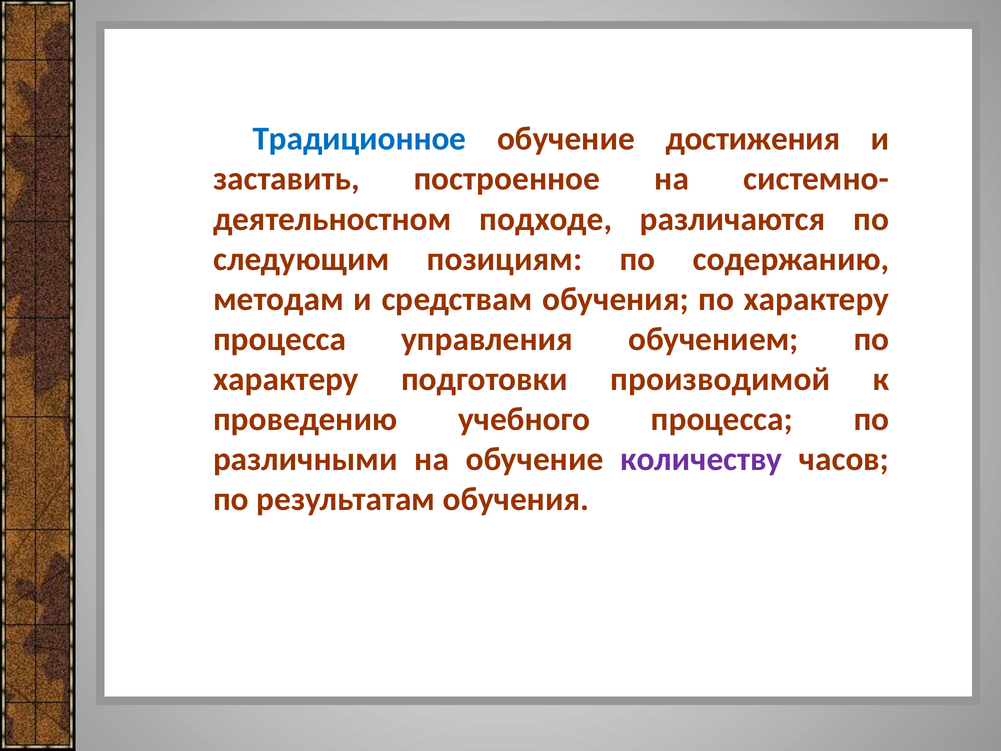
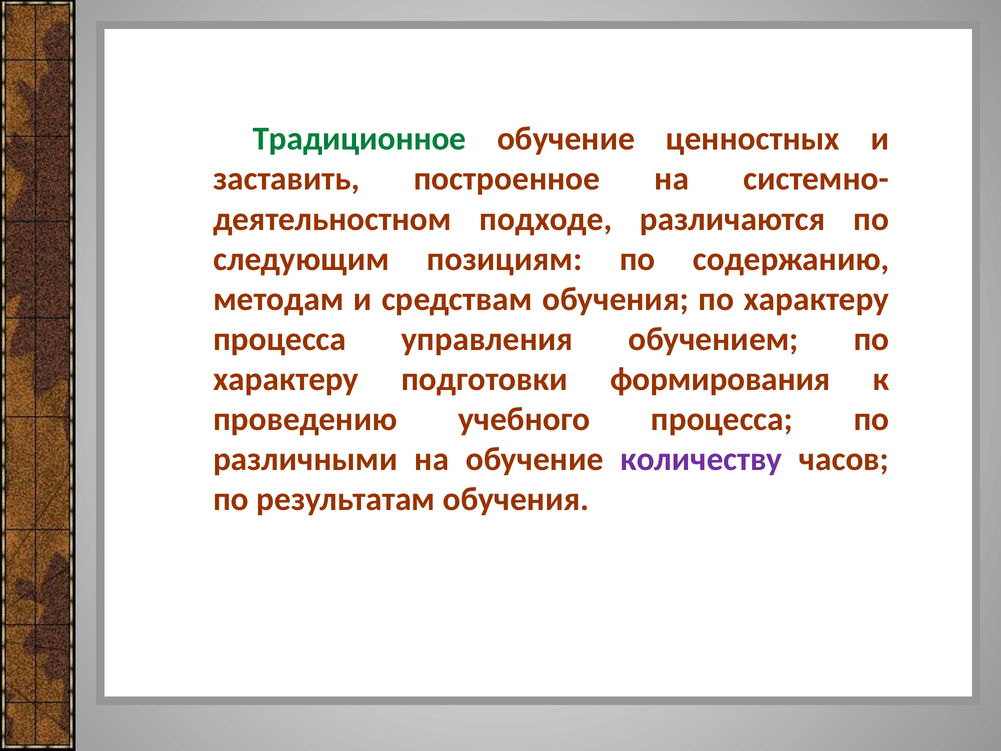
Традиционное colour: blue -> green (359, 139)
достижения: достижения -> ценностных (753, 139)
производимой: производимой -> формирования (720, 379)
